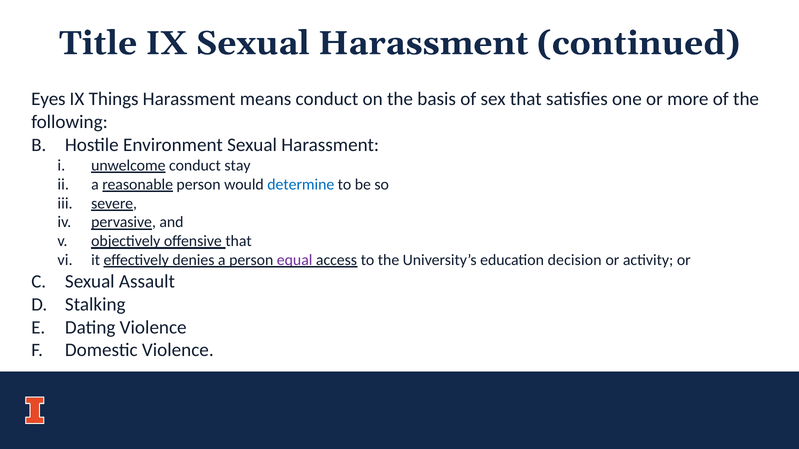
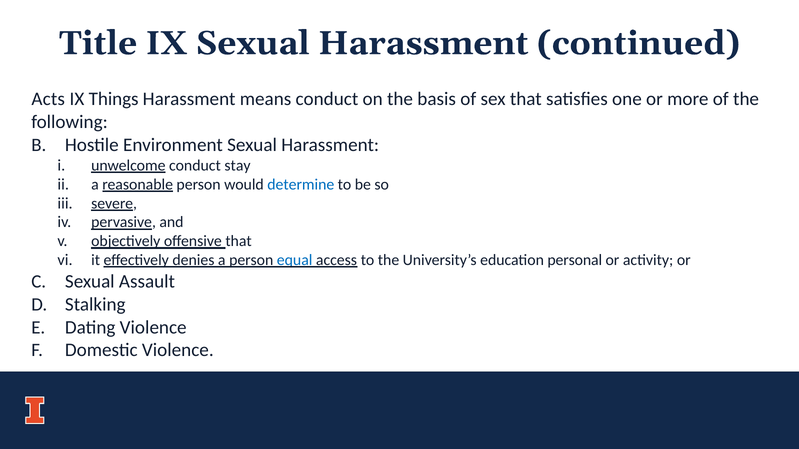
Eyes: Eyes -> Acts (48, 99)
equal colour: purple -> blue (295, 260)
decision: decision -> personal (575, 260)
